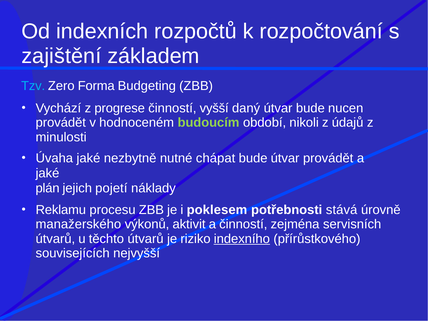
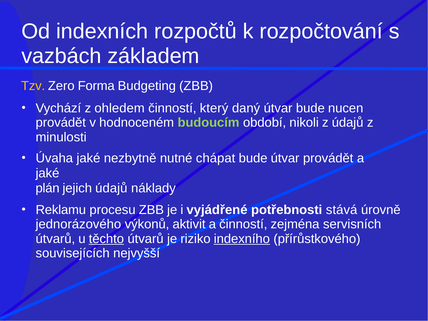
zajištění: zajištění -> vazbách (61, 56)
Tzv colour: light blue -> yellow (33, 86)
progrese: progrese -> ohledem (120, 108)
vyšší: vyšší -> který (214, 108)
jejich pojetí: pojetí -> údajů (111, 188)
poklesem: poklesem -> vyjádřené (217, 210)
manažerského: manažerského -> jednorázového (78, 224)
těchto underline: none -> present (106, 239)
